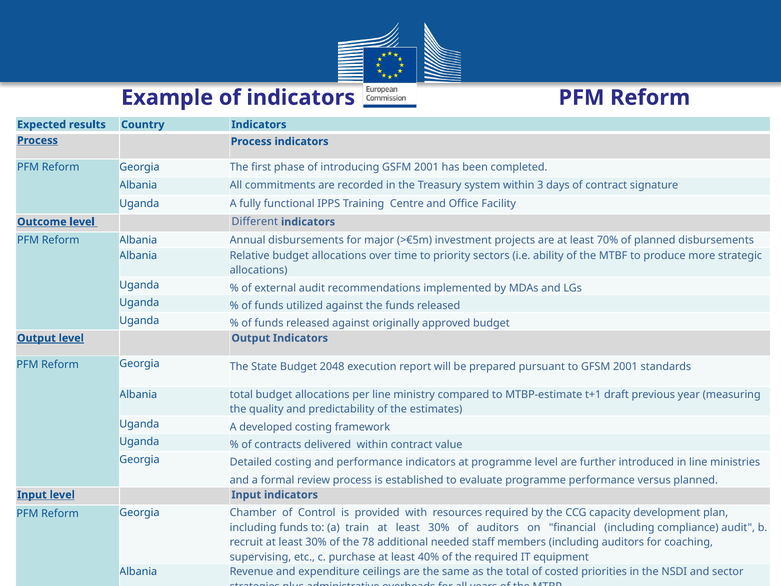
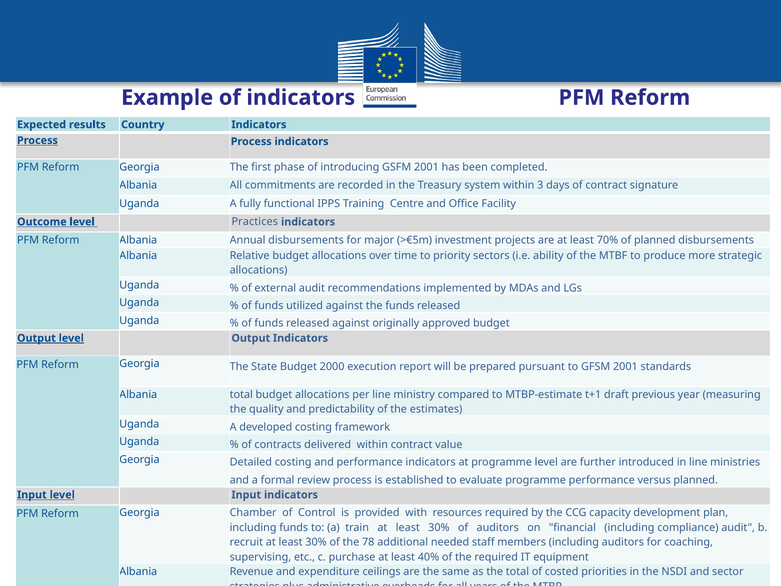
Different: Different -> Practices (255, 222)
2048: 2048 -> 2000 (332, 367)
